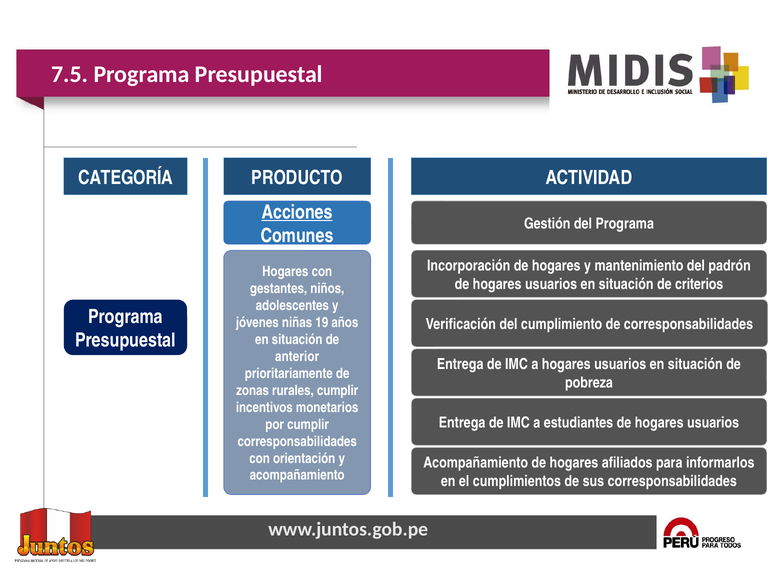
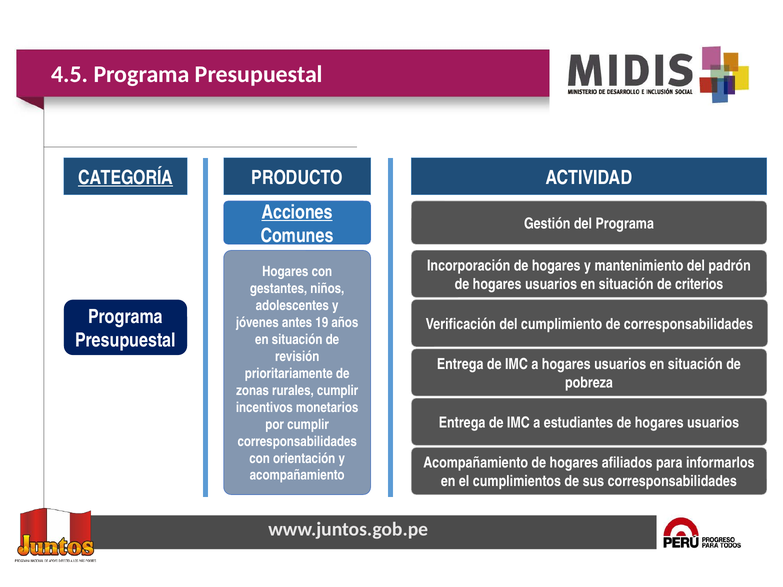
7.5: 7.5 -> 4.5 (70, 74)
CATEGORÍA underline: none -> present (126, 178)
niñas: niñas -> antes (297, 323)
anterior: anterior -> revisión (297, 357)
